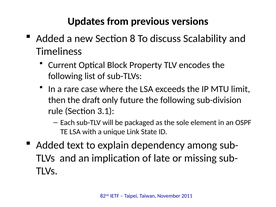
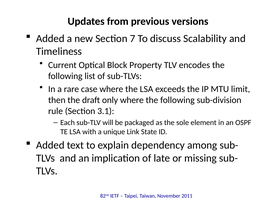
8: 8 -> 7 (133, 38)
only future: future -> where (132, 100)
